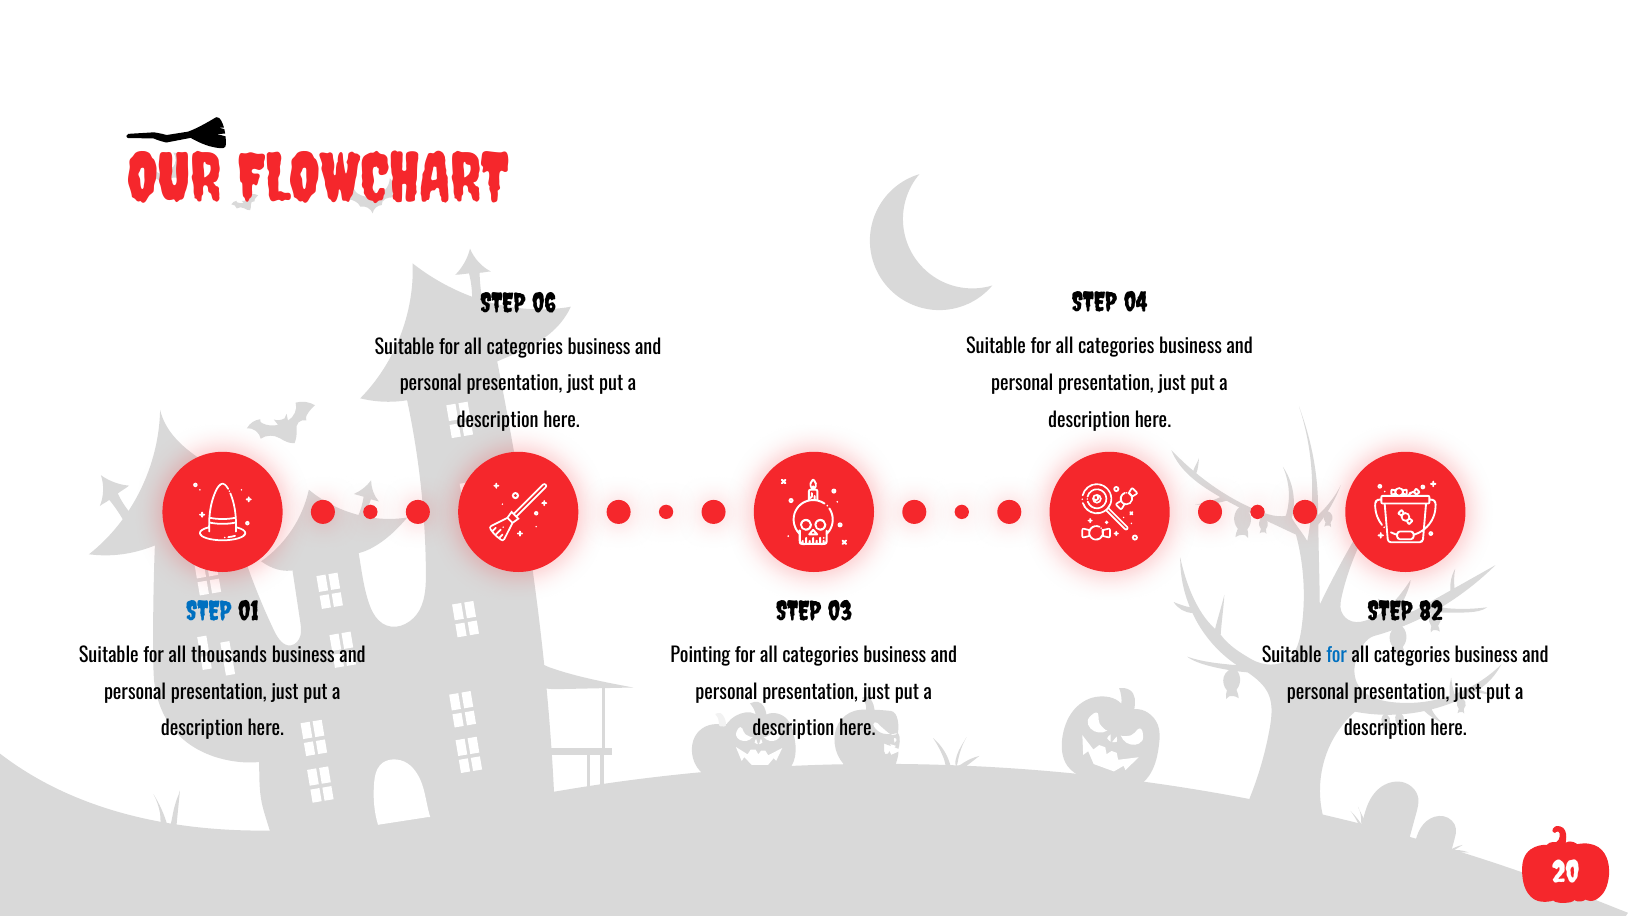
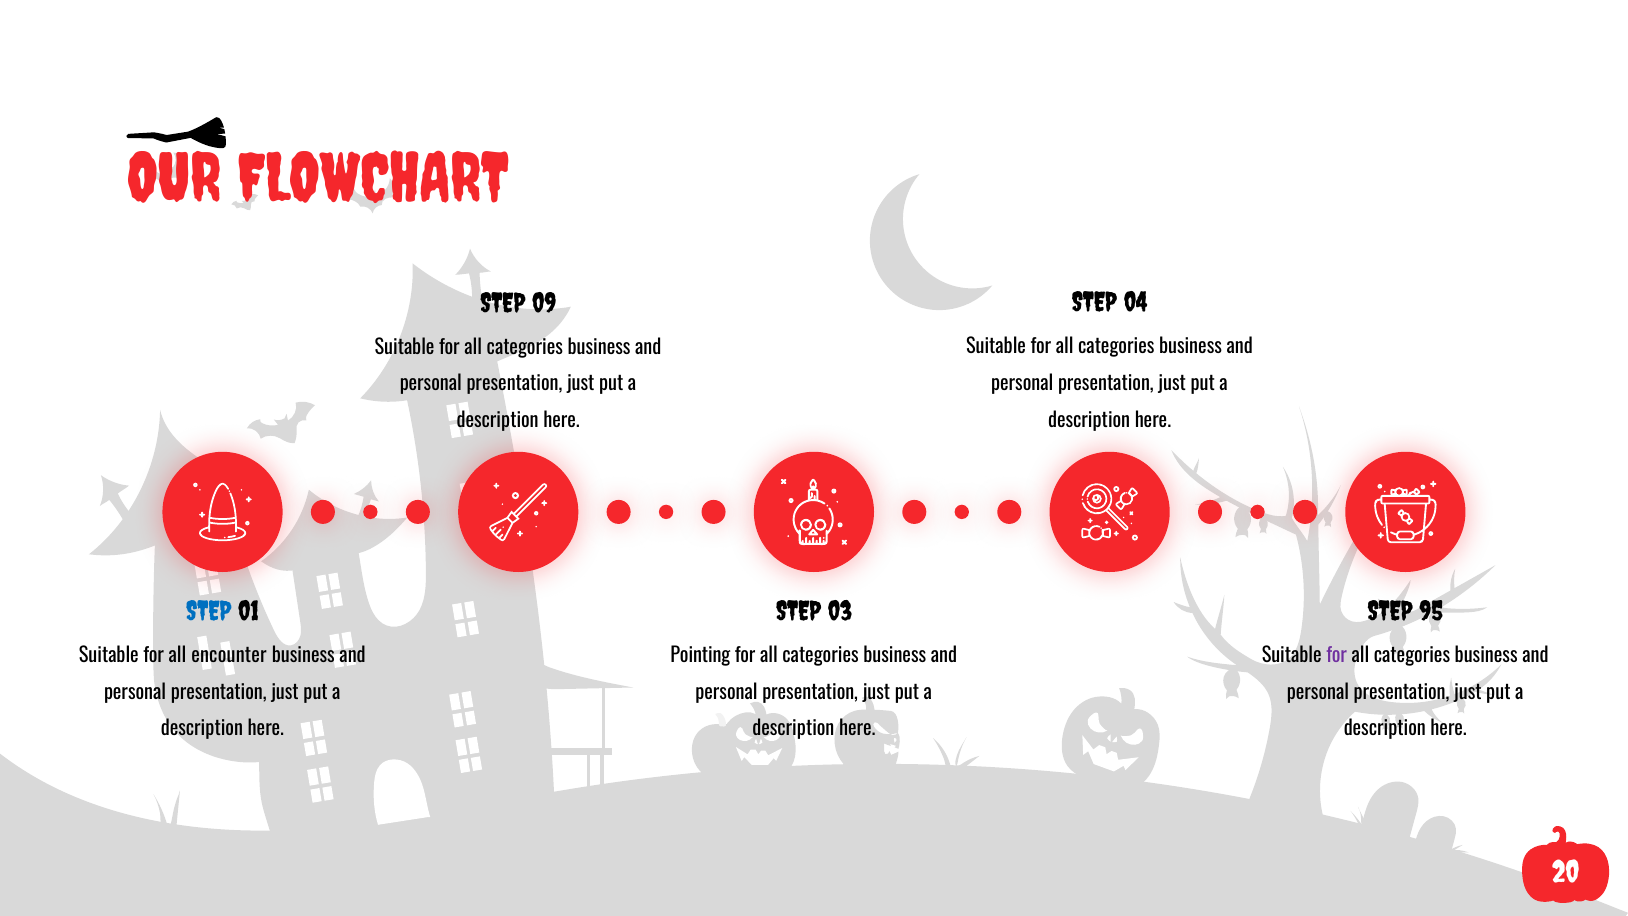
06: 06 -> 09 (544, 303)
82: 82 -> 95 (1431, 611)
thousands: thousands -> encounter (229, 656)
for colour: blue -> purple (1337, 656)
